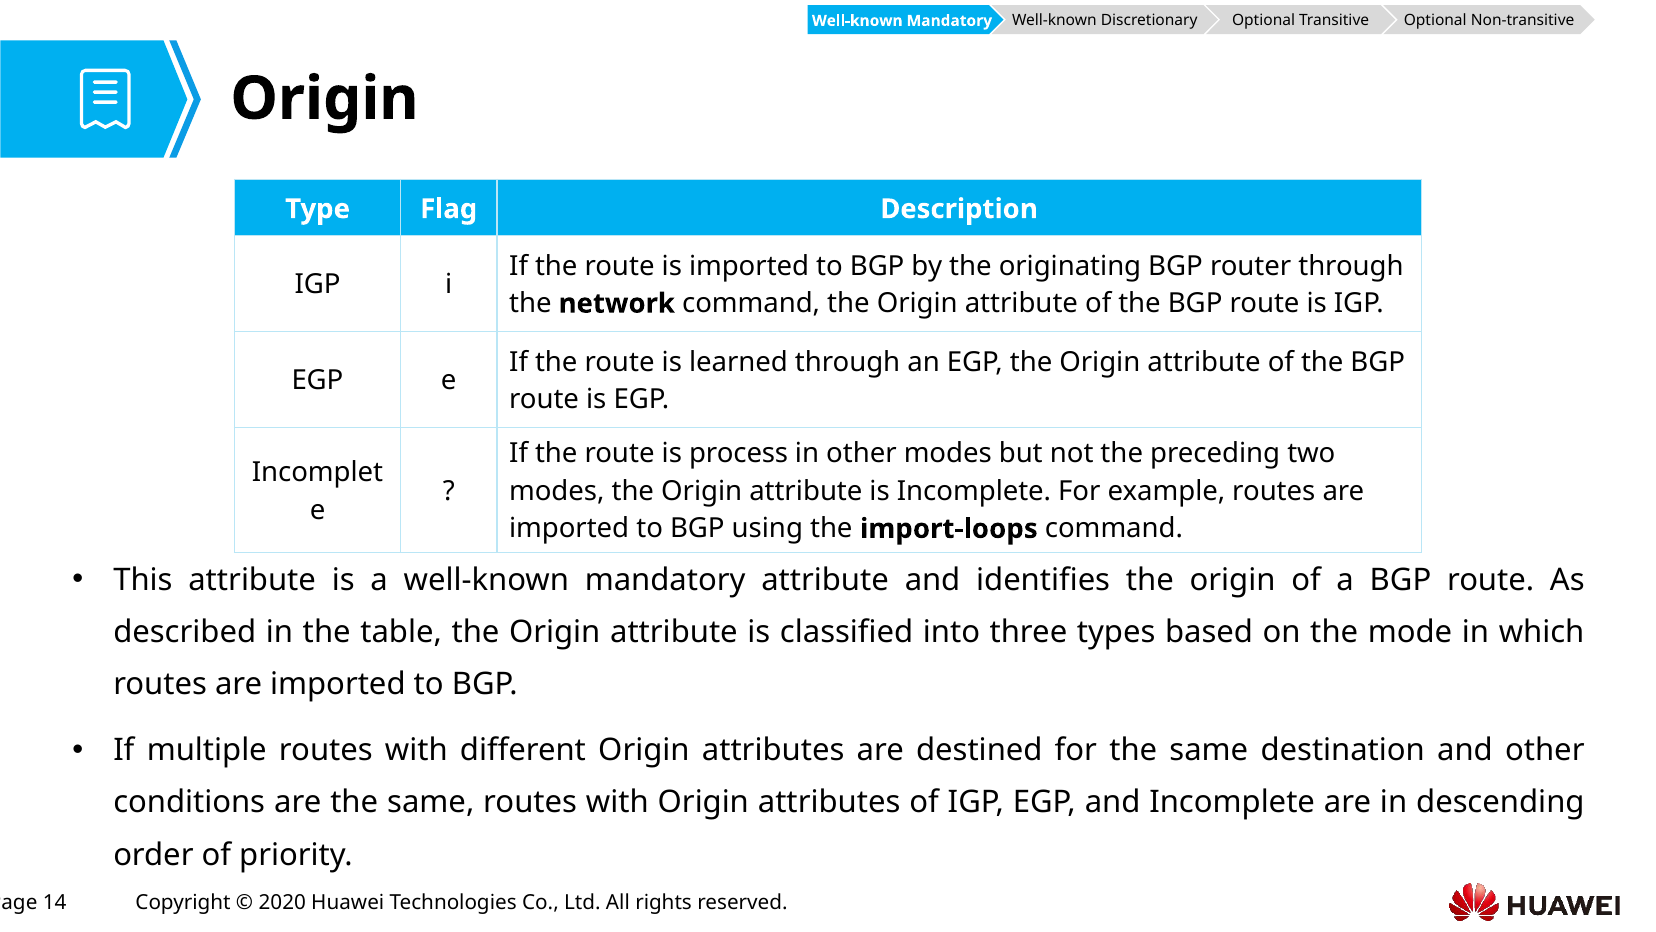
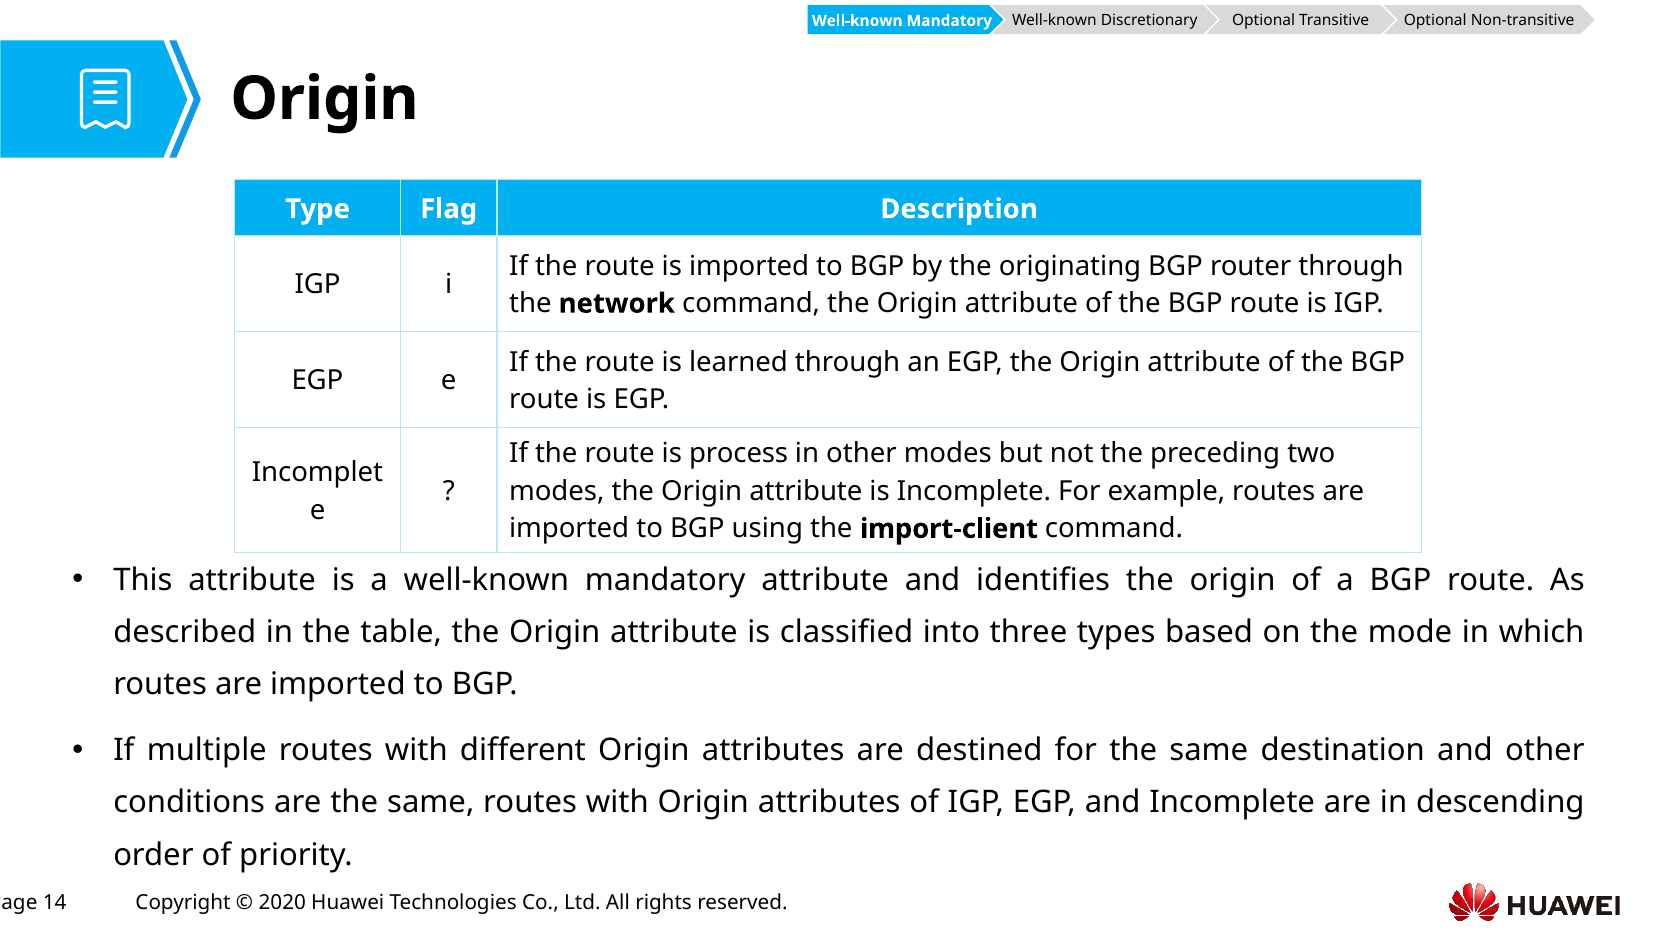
import-loops: import-loops -> import-client (949, 529)
